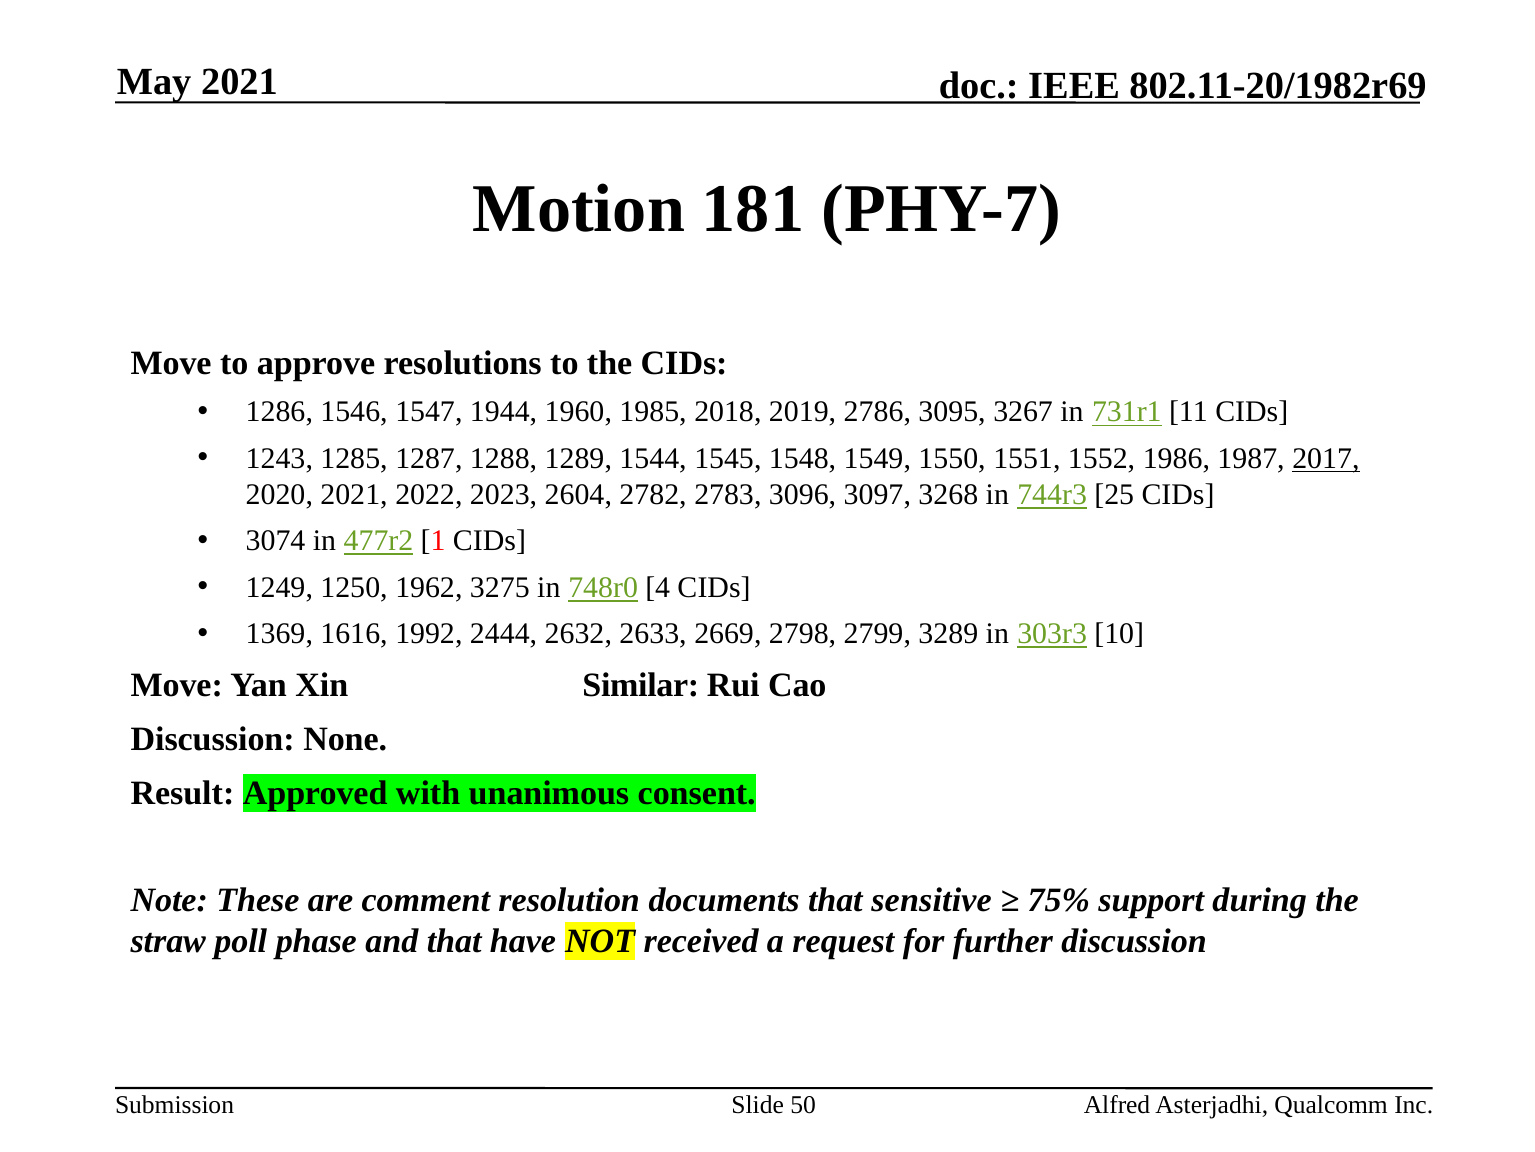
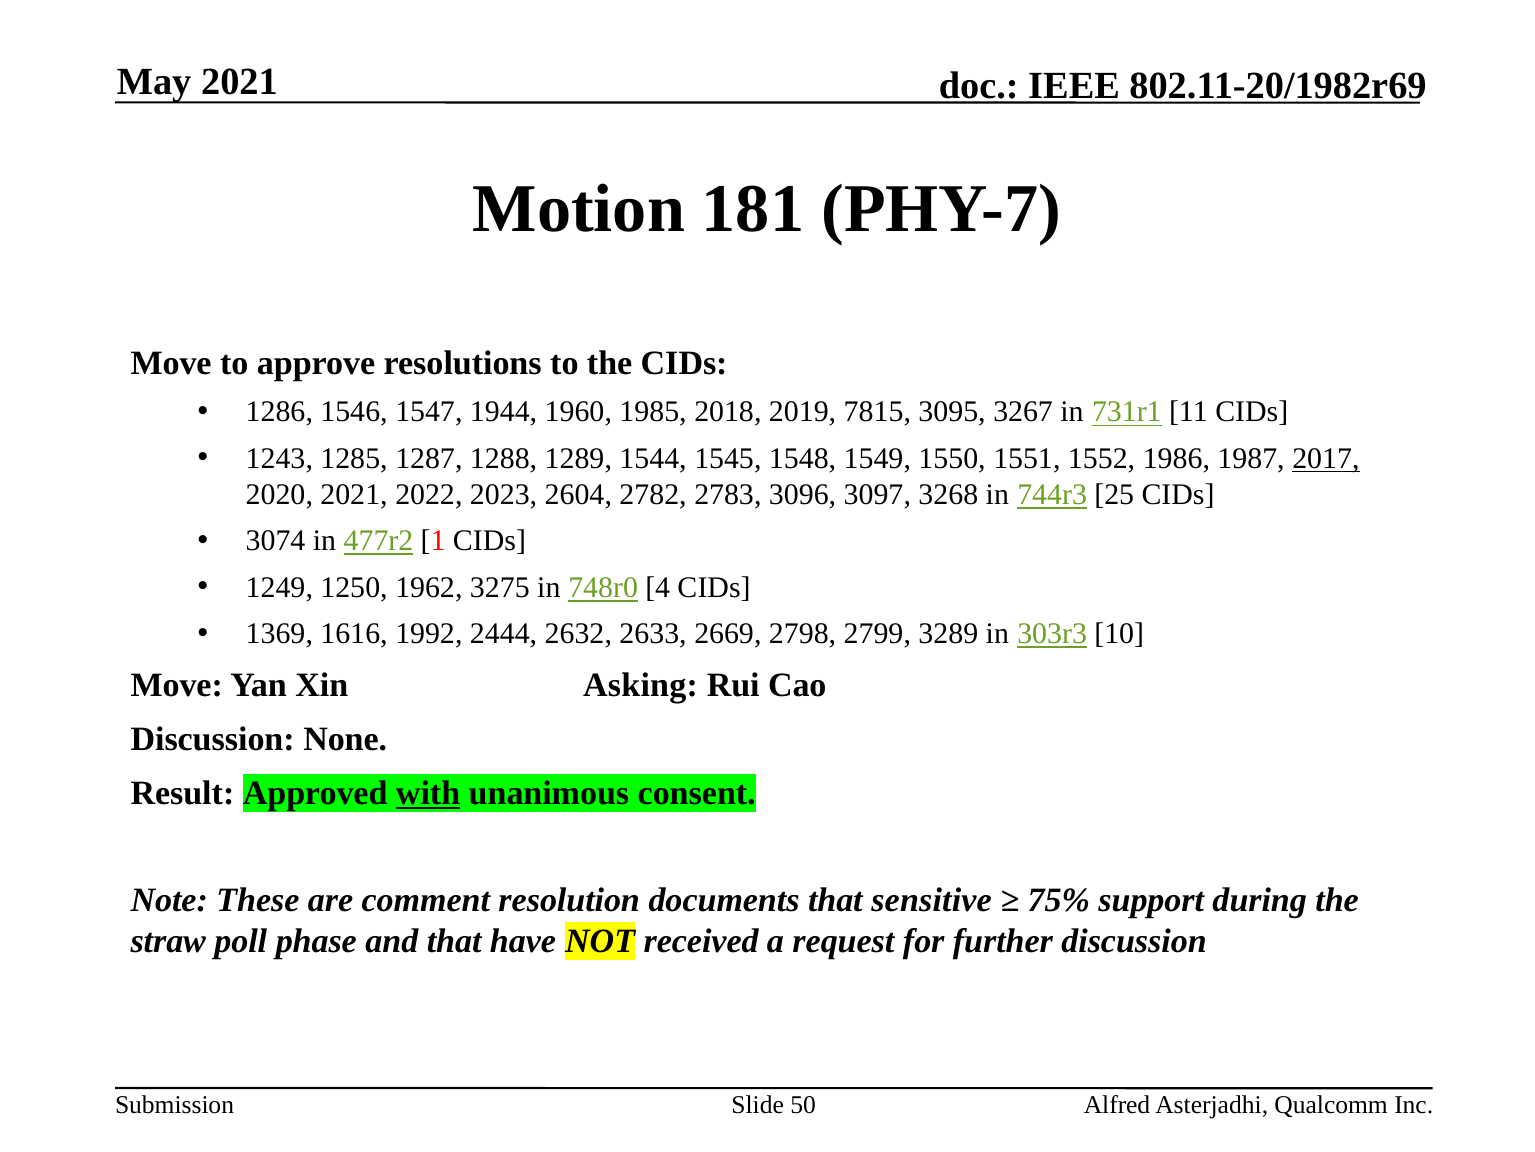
2786: 2786 -> 7815 (877, 412)
Similar: Similar -> Asking (641, 685)
with underline: none -> present (428, 793)
